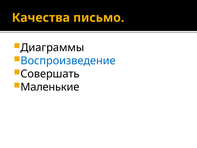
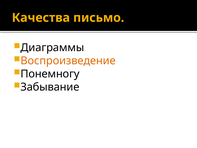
Воспроизведение colour: blue -> orange (68, 61)
Совершать: Совершать -> Понемногу (50, 74)
Маленькие: Маленькие -> Забывание (50, 87)
